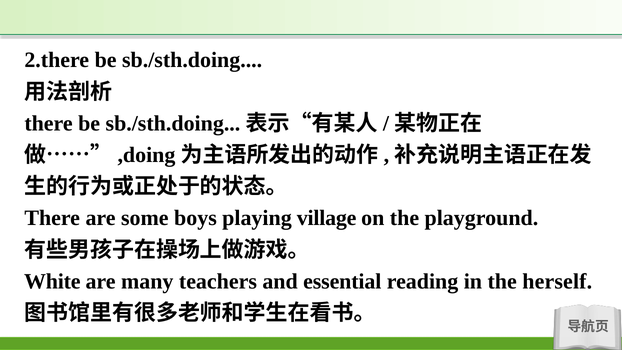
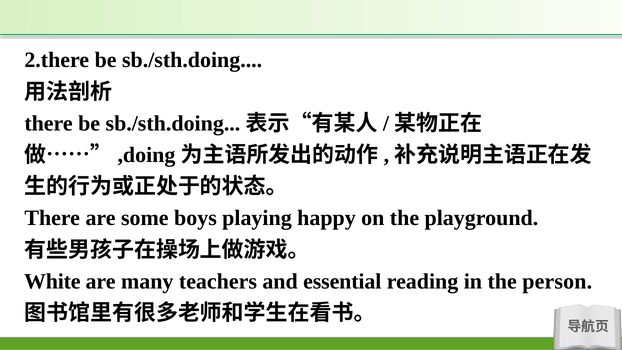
village: village -> happy (327, 218)
herself: herself -> person (557, 281)
